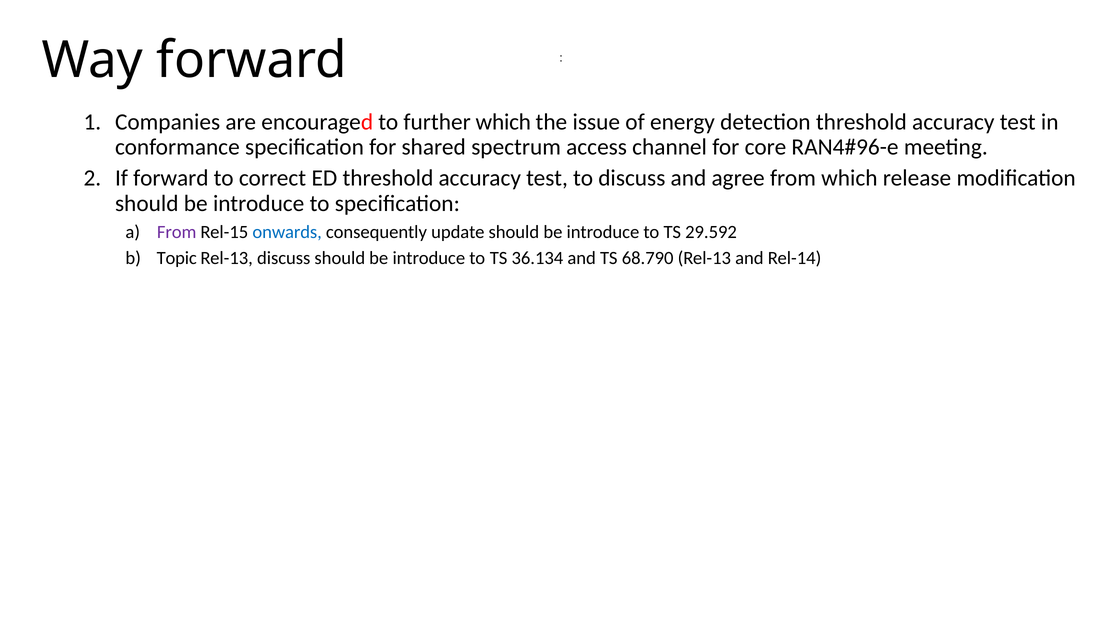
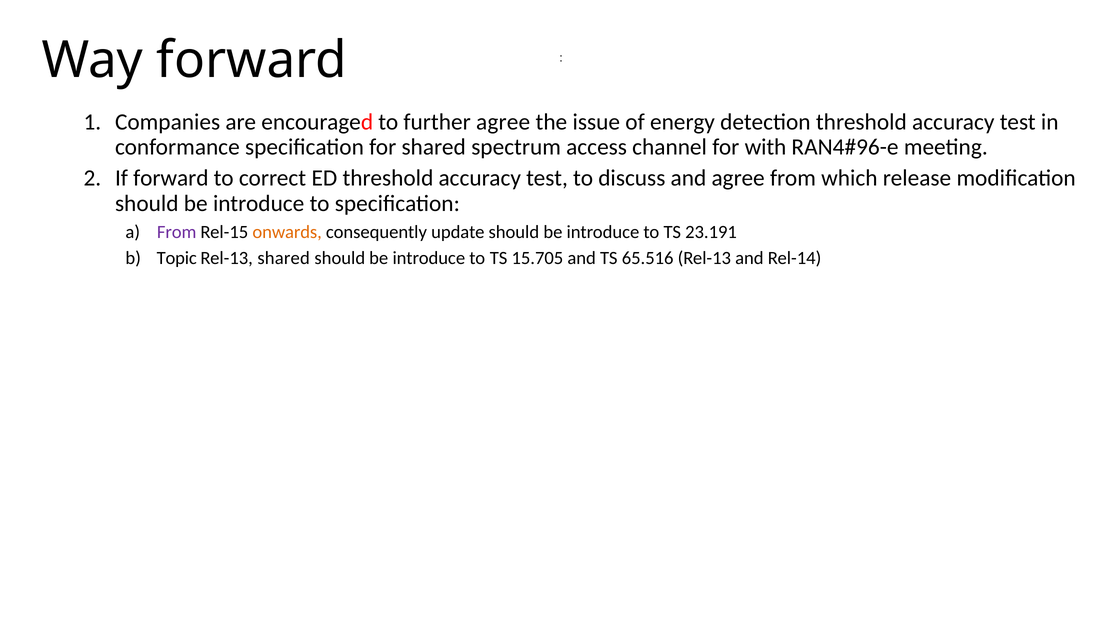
further which: which -> agree (503, 122)
core: core -> with (766, 147)
onwards colour: blue -> orange (287, 232)
29.592: 29.592 -> 23.191 (711, 232)
Rel-13 discuss: discuss -> shared (284, 258)
36.134: 36.134 -> 15.705 (537, 258)
68.790: 68.790 -> 65.516 (648, 258)
